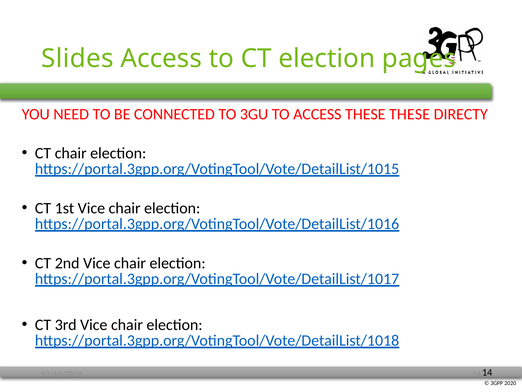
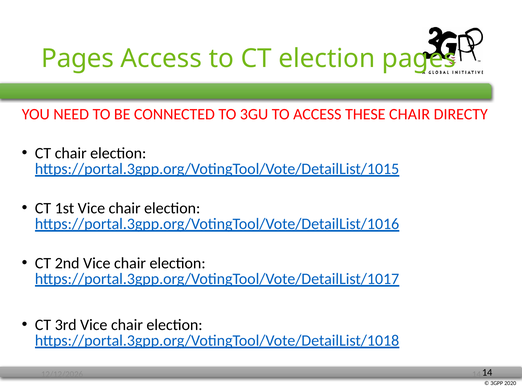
Slides: Slides -> Pages (78, 58)
THESE THESE: THESE -> CHAIR (410, 114)
